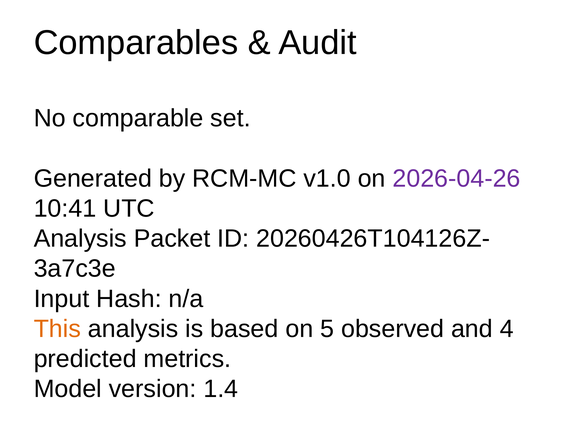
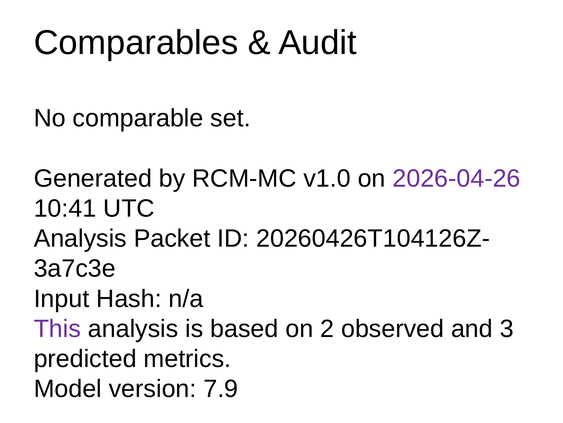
This colour: orange -> purple (57, 328)
5: 5 -> 2 (327, 328)
4: 4 -> 3 (507, 328)
1.4: 1.4 -> 7.9 (221, 388)
